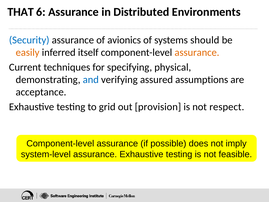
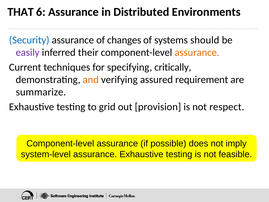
avionics: avionics -> changes (124, 40)
easily colour: orange -> purple (28, 52)
itself: itself -> their (88, 52)
physical: physical -> critically (173, 67)
and colour: blue -> orange (91, 80)
assumptions: assumptions -> requirement (202, 80)
acceptance: acceptance -> summarize (41, 92)
